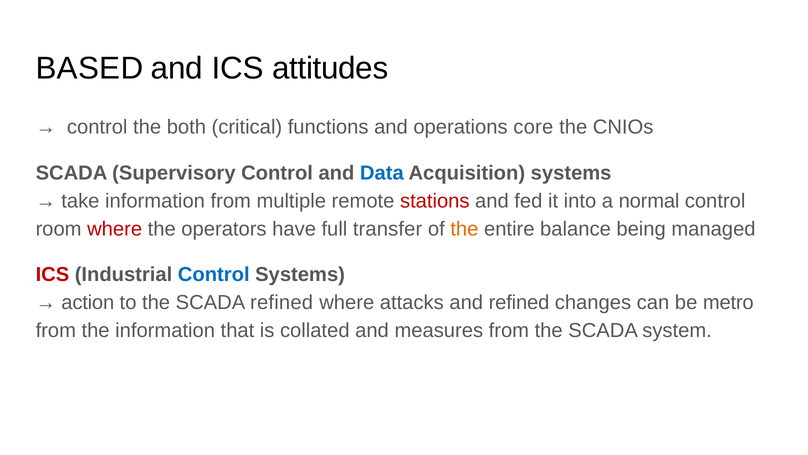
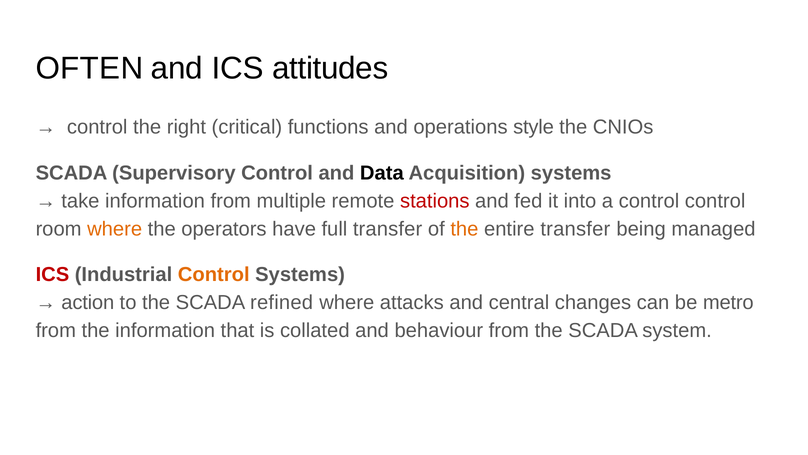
BASED: BASED -> OFTEN (89, 68)
both: both -> right (186, 127)
core: core -> style (534, 127)
Data colour: blue -> black (382, 173)
a normal: normal -> control (649, 201)
where colour: red -> orange (115, 229)
entire balance: balance -> transfer (575, 229)
Control colour: blue -> orange (214, 274)
and refined: refined -> central (519, 302)
measures: measures -> behaviour (439, 330)
